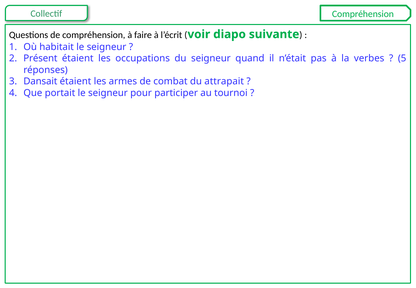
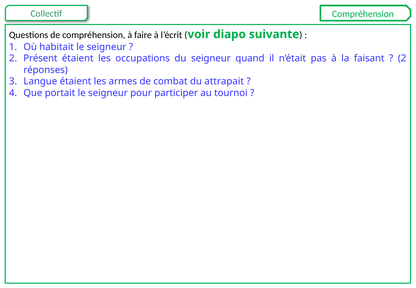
verbes: verbes -> faisant (369, 58)
5: 5 -> 2 (402, 58)
Dansait: Dansait -> Langue (40, 82)
